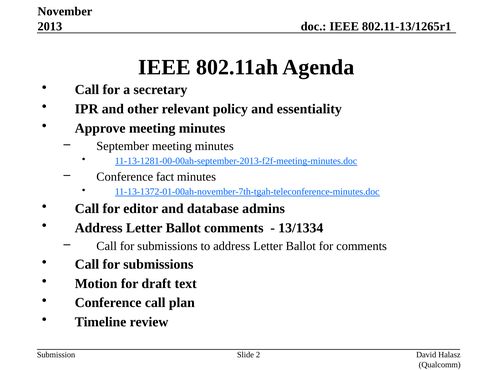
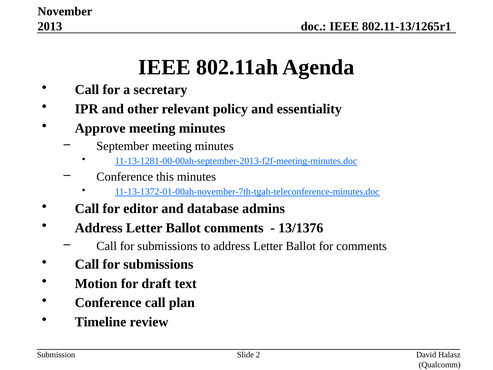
fact: fact -> this (165, 177)
13/1334: 13/1334 -> 13/1376 (301, 228)
